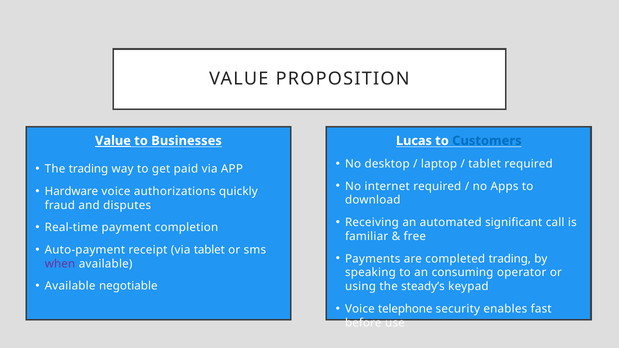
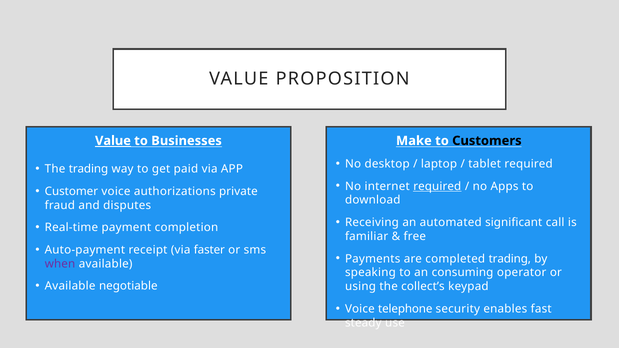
Lucas: Lucas -> Make (414, 141)
Customers colour: blue -> black (487, 141)
required underline: none -> present (437, 186)
Hardware: Hardware -> Customer (71, 191)
quickly: quickly -> private (238, 191)
via tablet: tablet -> faster (209, 250)
steady’s: steady’s -> collect’s (423, 287)
before: before -> steady (363, 323)
